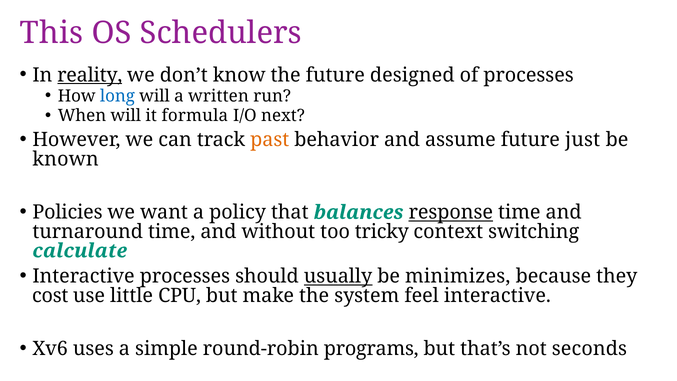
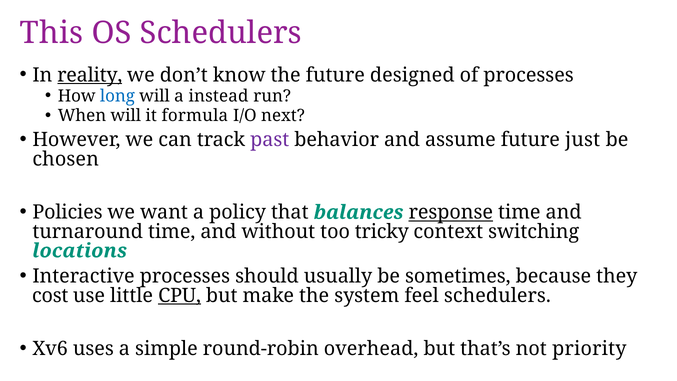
written: written -> instead (218, 96)
past colour: orange -> purple (270, 140)
known: known -> chosen (66, 159)
calculate: calculate -> locations (80, 251)
usually underline: present -> none (338, 276)
minimizes: minimizes -> sometimes (458, 276)
CPU underline: none -> present (180, 295)
feel interactive: interactive -> schedulers (497, 295)
programs: programs -> overhead (371, 349)
seconds: seconds -> priority (589, 349)
